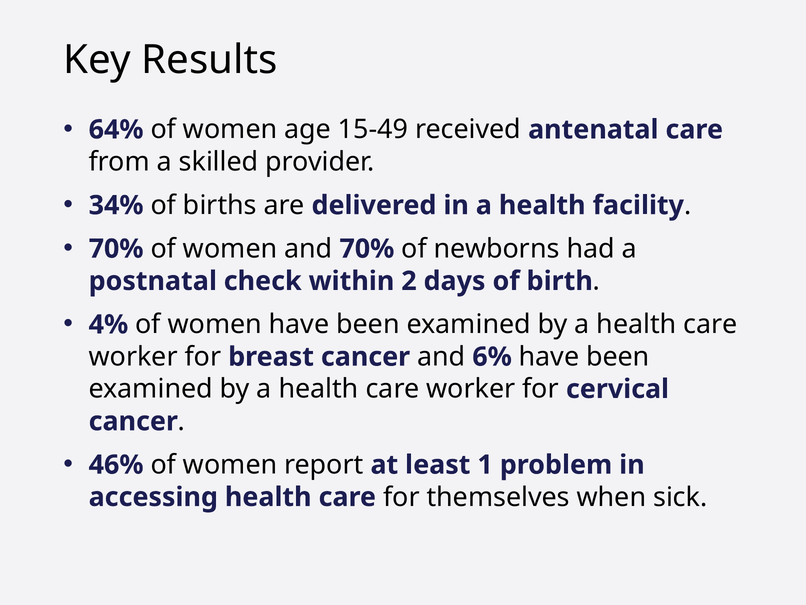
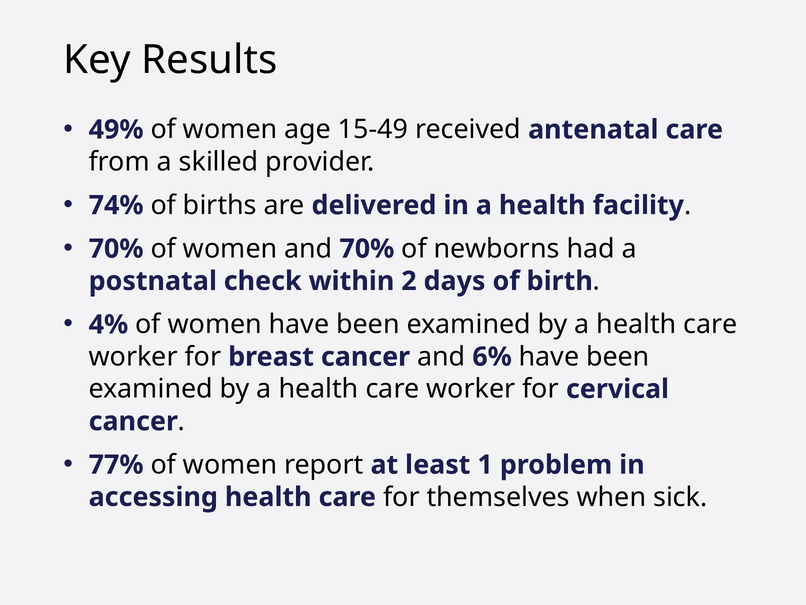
64%: 64% -> 49% (116, 130)
34%: 34% -> 74% (116, 205)
46%: 46% -> 77% (116, 464)
